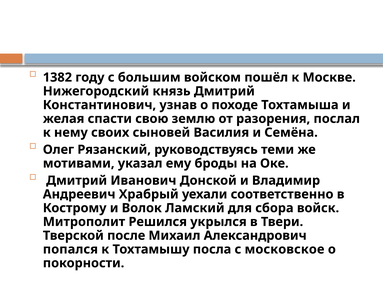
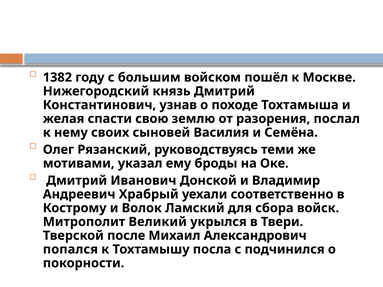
Решился: Решился -> Великий (158, 222)
московское: московское -> подчинился (285, 250)
